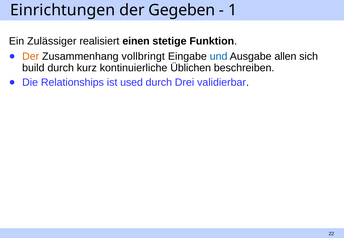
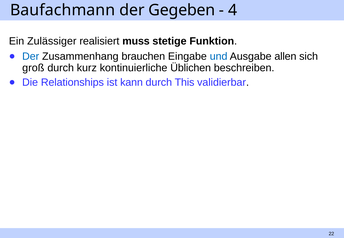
Einrichtungen: Einrichtungen -> Baufachmann (63, 10)
1: 1 -> 4 (233, 10)
einen: einen -> muss (136, 41)
Der colour: orange -> blue (31, 56)
vollbringt: vollbringt -> brauchen (143, 56)
build: build -> groß (33, 68)
used: used -> kann (132, 82)
Drei: Drei -> This (185, 82)
